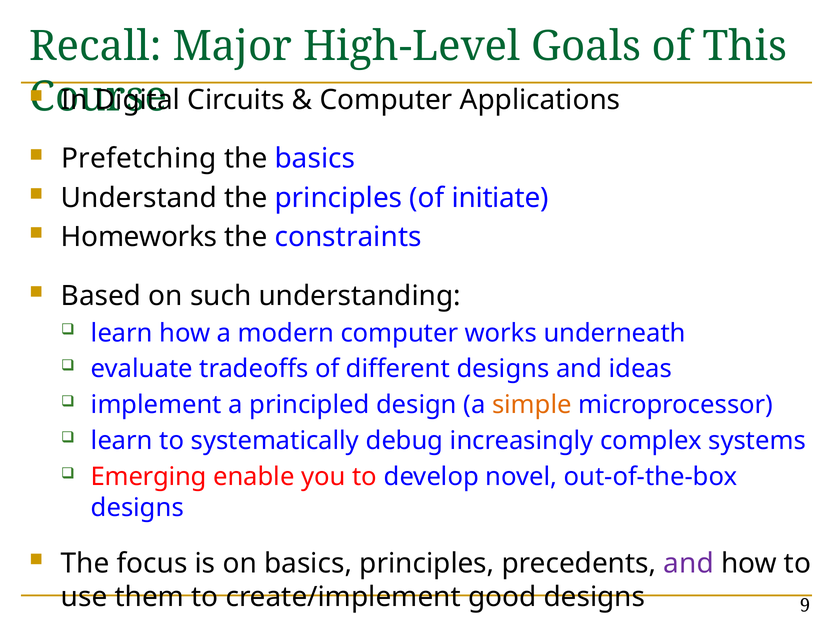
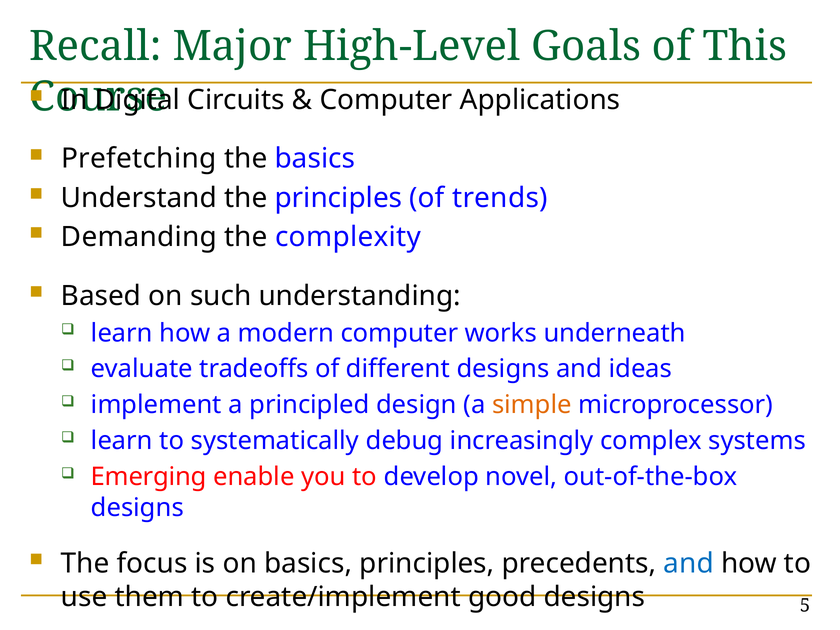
initiate: initiate -> trends (500, 198)
Homeworks: Homeworks -> Demanding (139, 237)
constraints: constraints -> complexity (348, 237)
and colour: purple -> blue (689, 563)
9: 9 -> 5 (805, 605)
